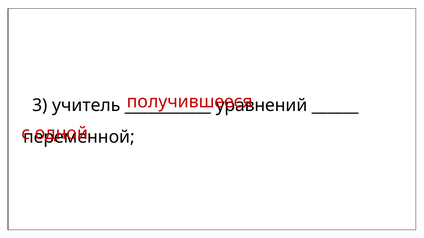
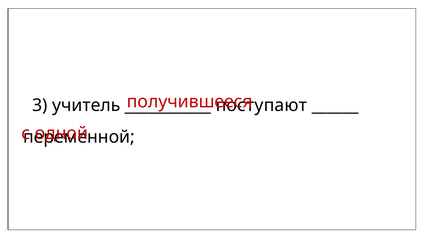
уравнений: уравнений -> поступают (261, 105)
